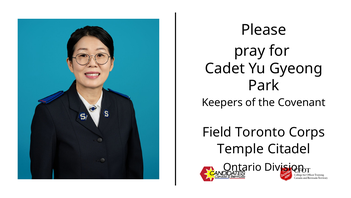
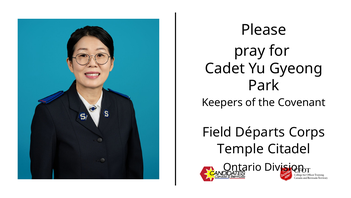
Toronto: Toronto -> Départs (260, 132)
